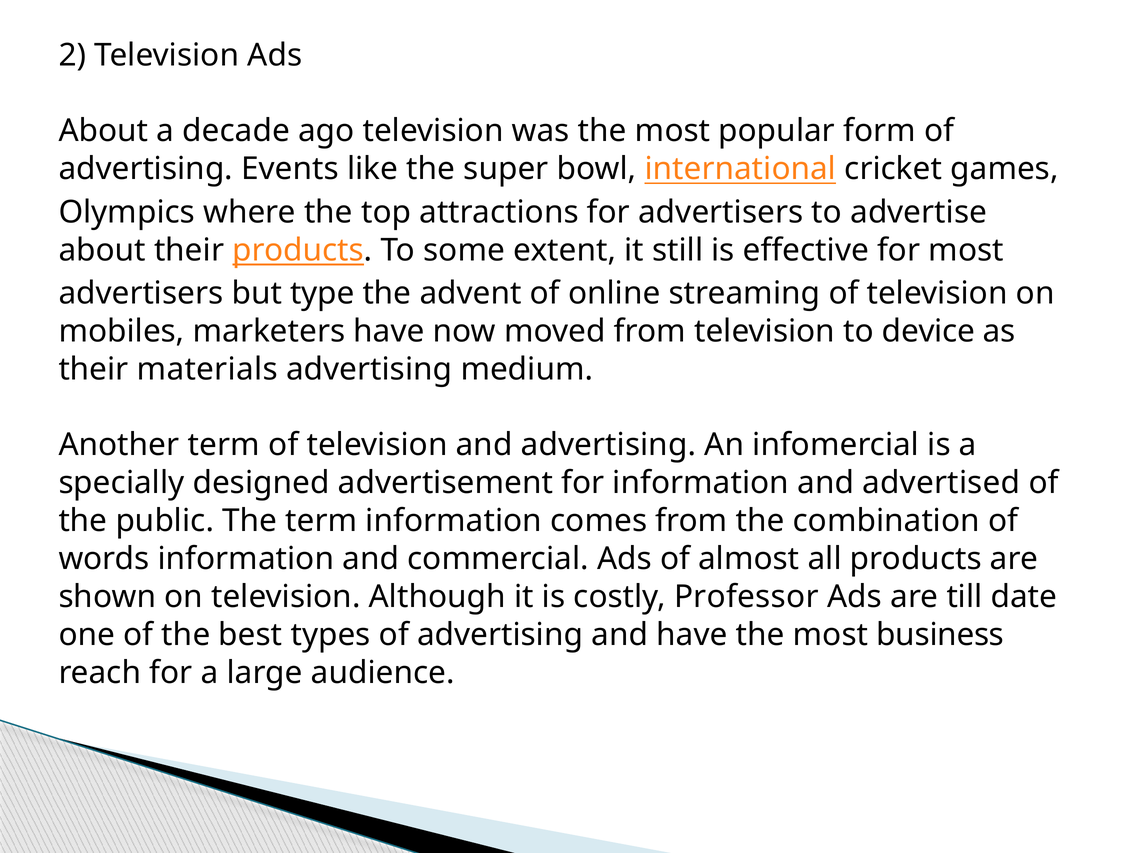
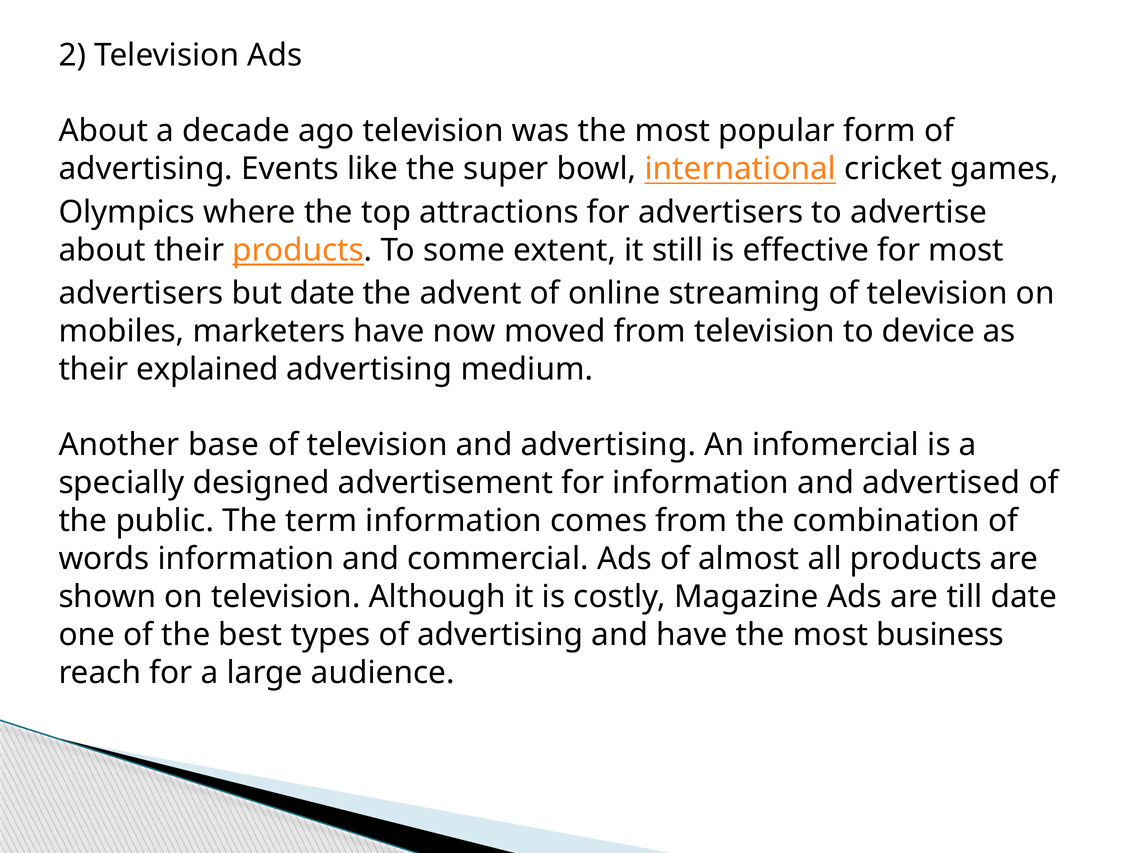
but type: type -> date (322, 293)
materials: materials -> explained (208, 369)
Another term: term -> base (224, 445)
Professor: Professor -> Magazine (746, 597)
